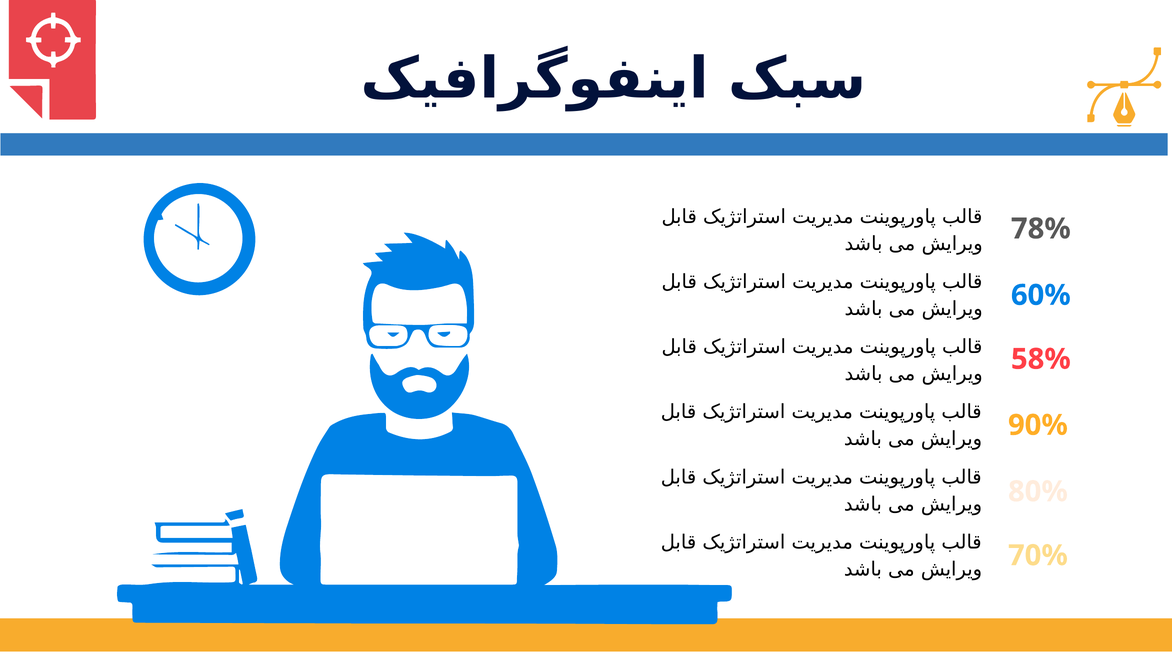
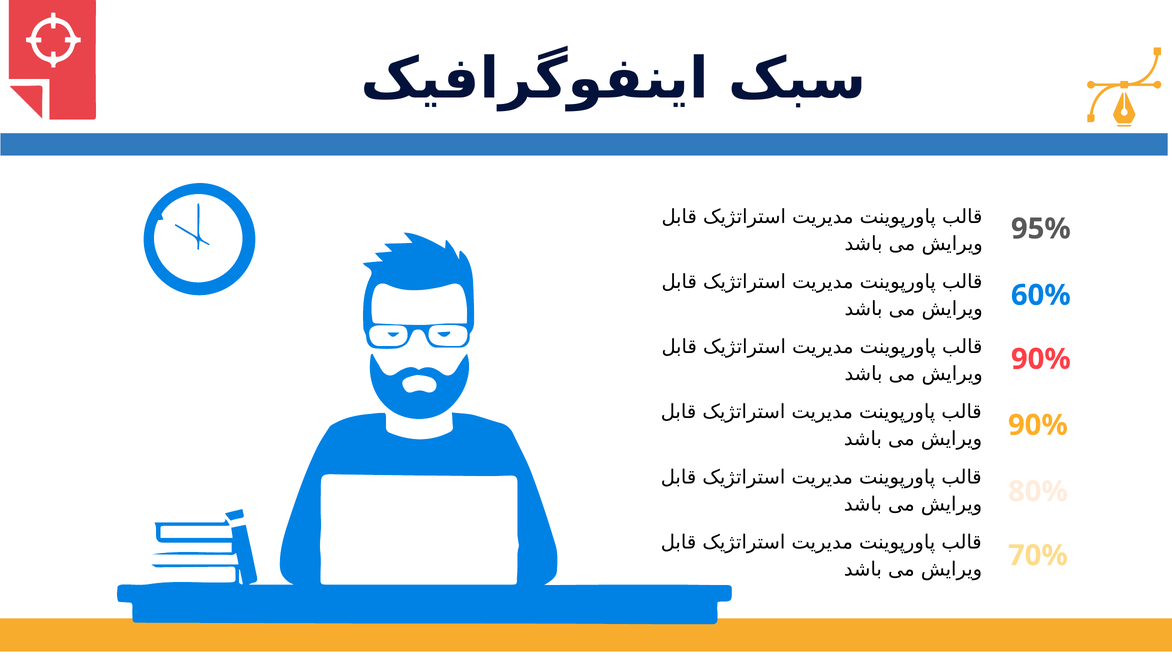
78%: 78% -> 95% (1041, 229)
58%: 58% -> 90% (1041, 359)
